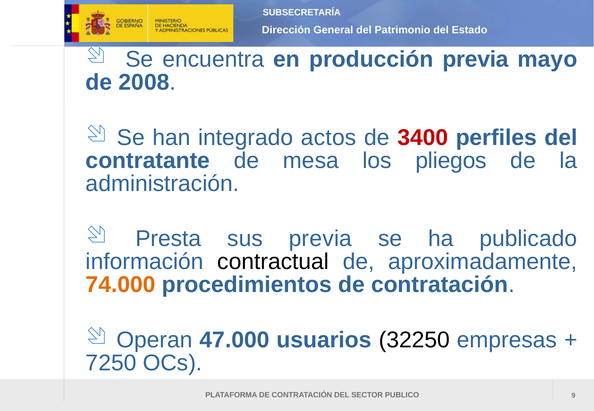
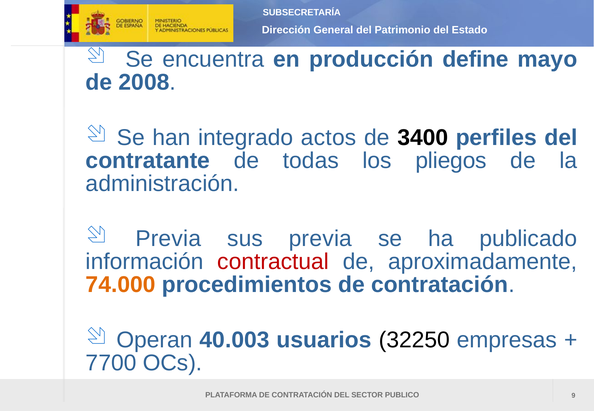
producción previa: previa -> define (476, 59)
3400 colour: red -> black (423, 138)
mesa: mesa -> todas (311, 161)
Presta: Presta -> Previa (168, 239)
contractual colour: black -> red (273, 262)
47.000: 47.000 -> 40.003 (235, 340)
7250: 7250 -> 7700 (111, 363)
